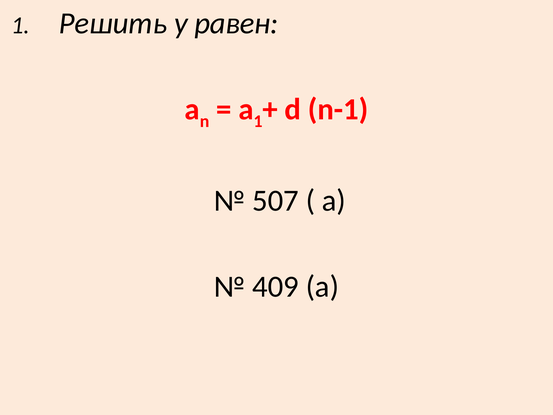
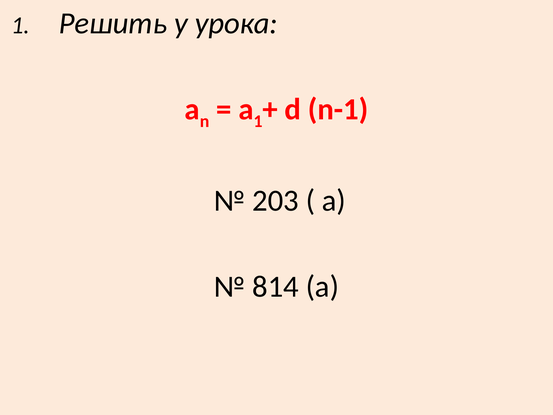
равен: равен -> урока (236, 23)
507: 507 -> 203 (275, 200)
409: 409 -> 814 (275, 286)
